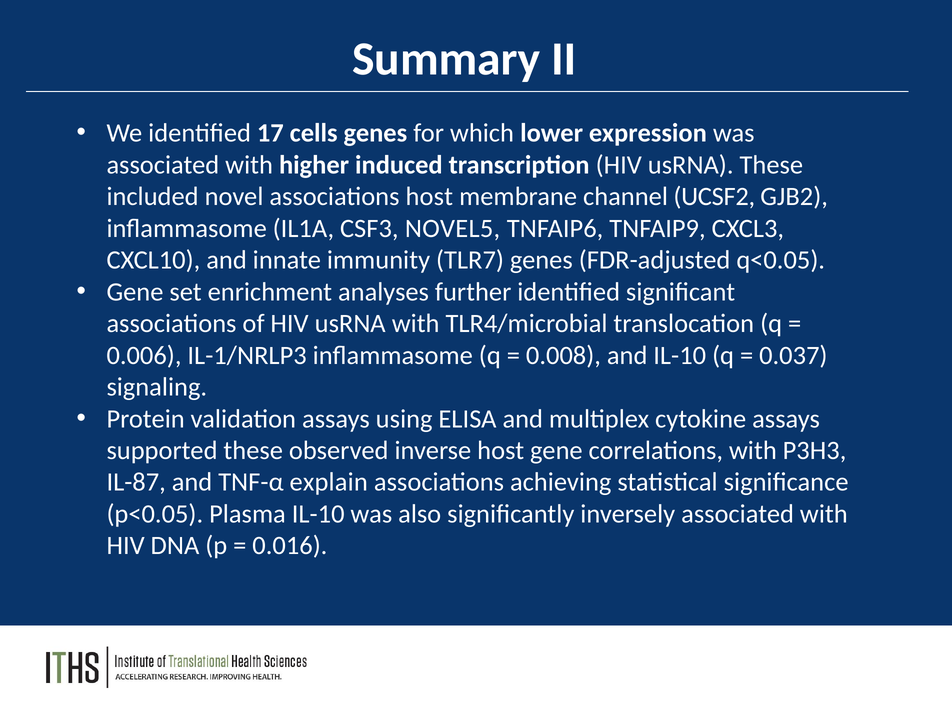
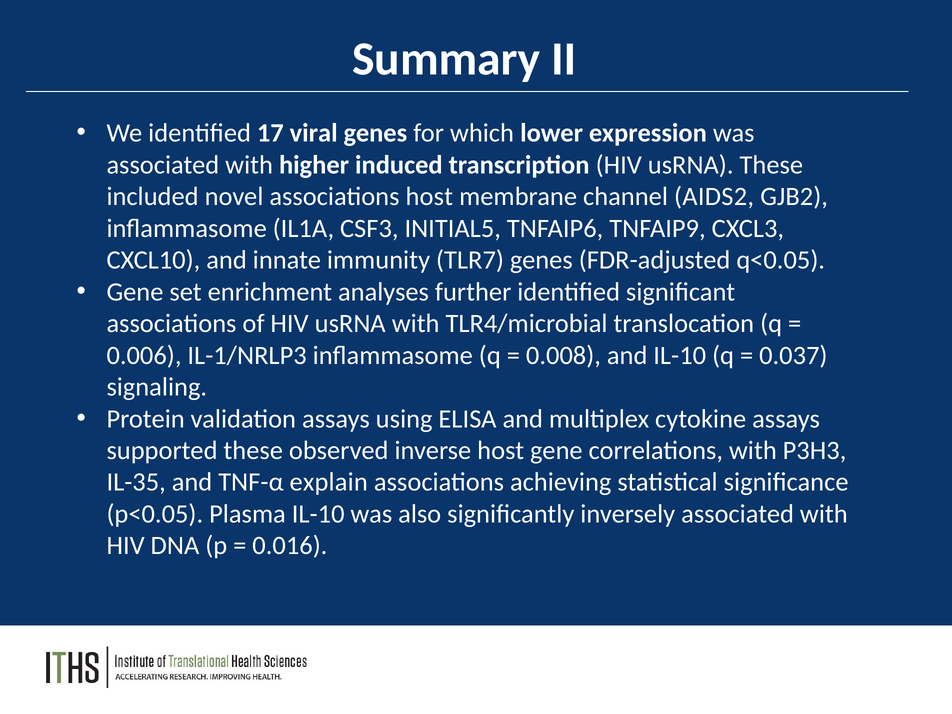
cells: cells -> viral (314, 133)
UCSF2: UCSF2 -> AIDS2 (714, 197)
NOVEL5: NOVEL5 -> INITIAL5 (453, 228)
IL-87: IL-87 -> IL-35 (136, 482)
